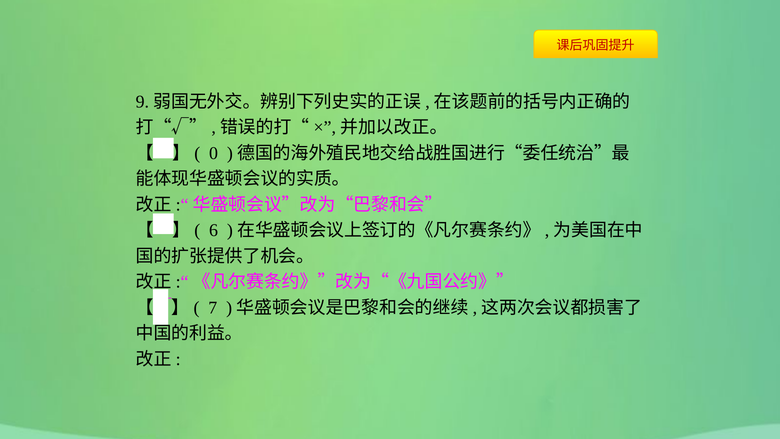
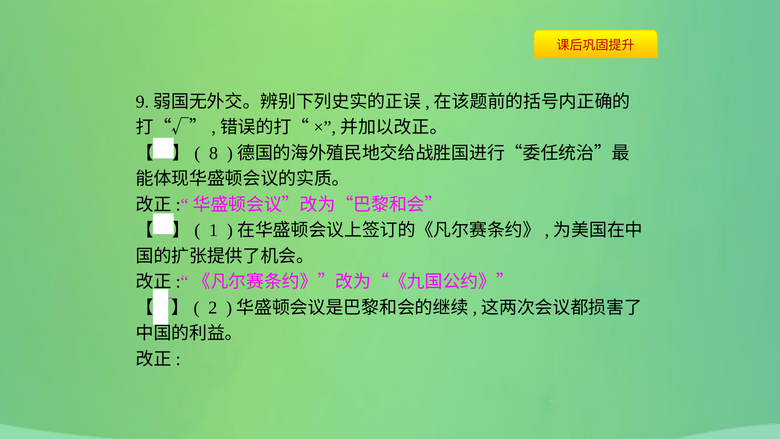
0: 0 -> 8 (214, 153)
6: 6 -> 1 (214, 230)
7: 7 -> 2 (213, 308)
